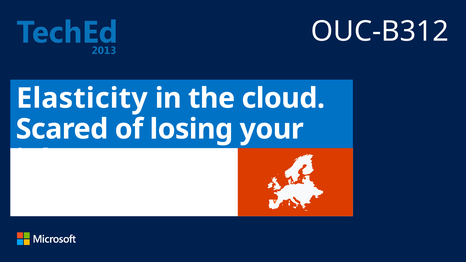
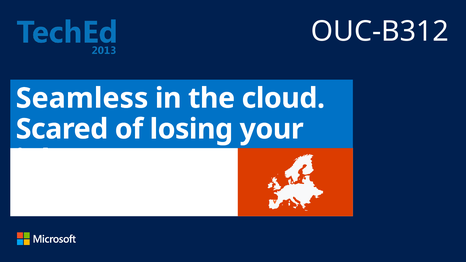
Elasticity: Elasticity -> Seamless (82, 98)
